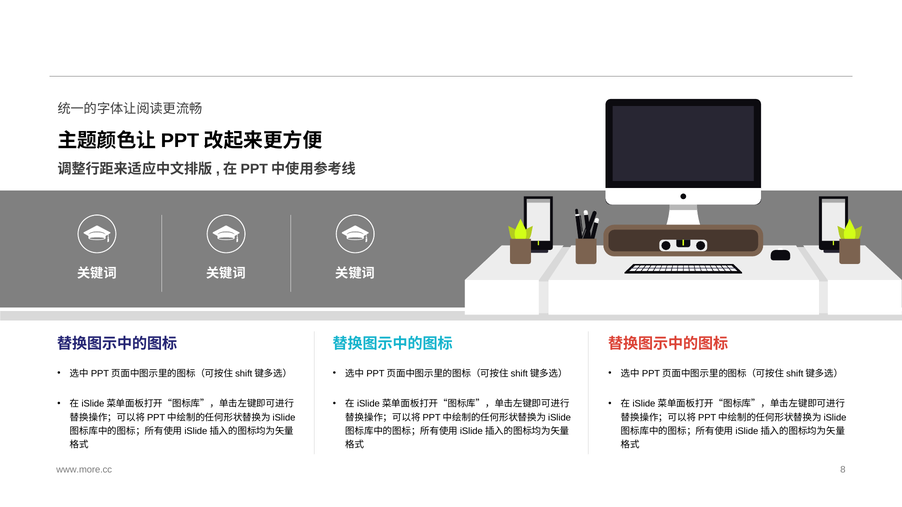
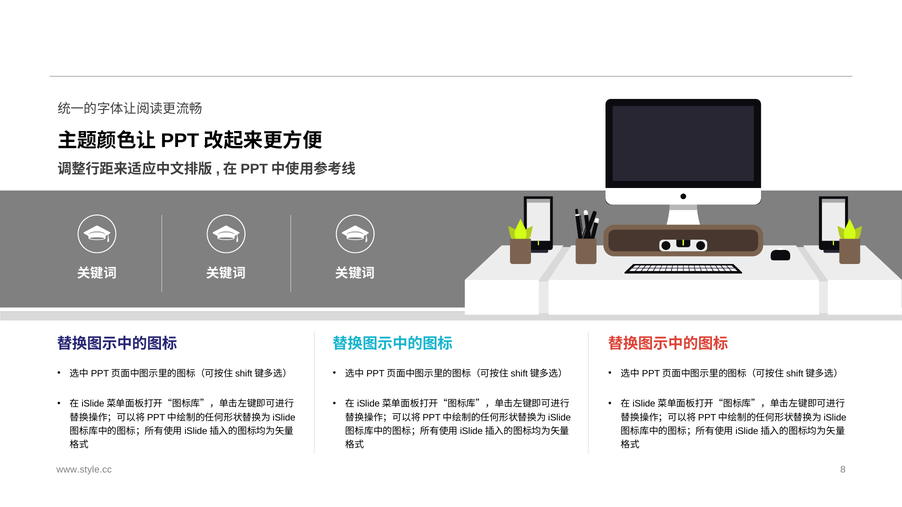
www.more.cc: www.more.cc -> www.style.cc (84, 470)
